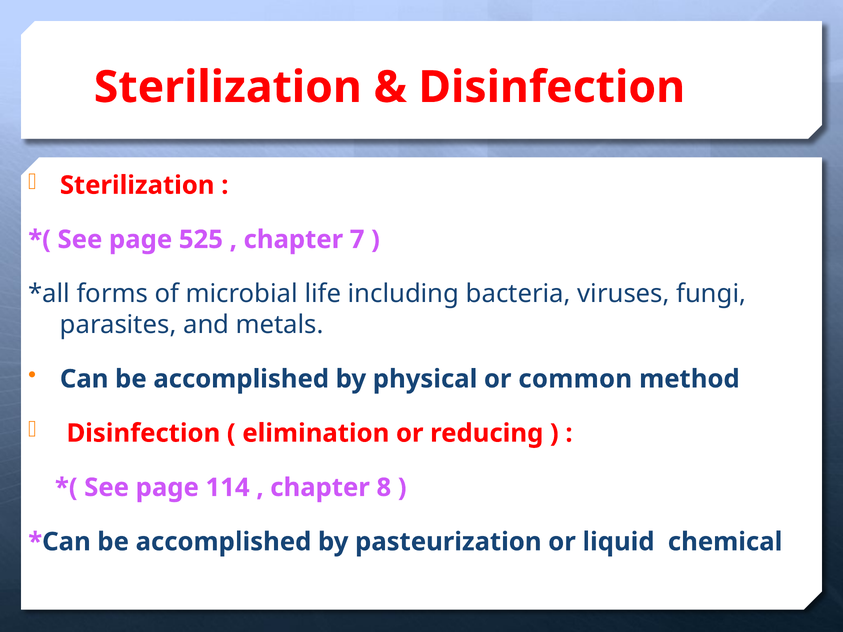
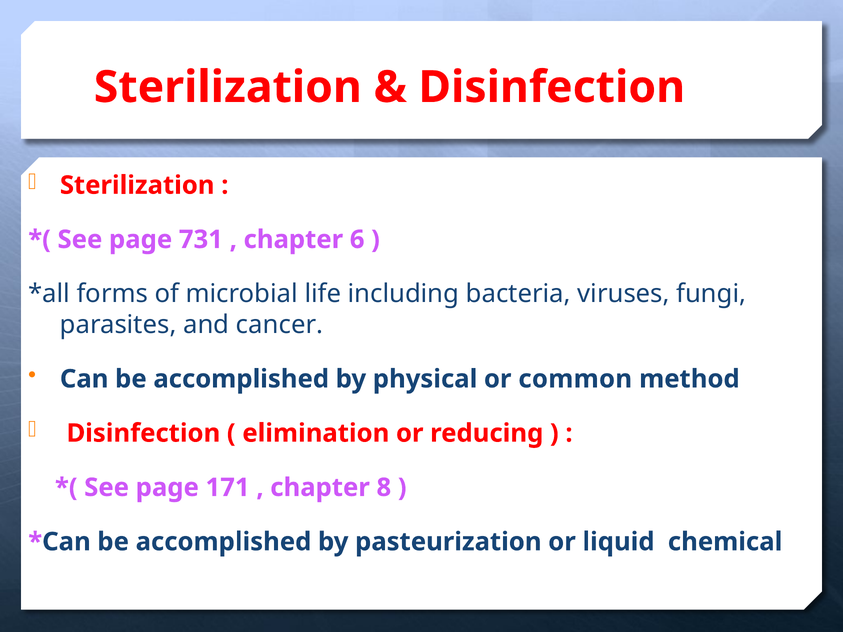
525: 525 -> 731 (201, 240)
7: 7 -> 6 (357, 240)
metals: metals -> cancer (280, 325)
114: 114 -> 171 (228, 488)
